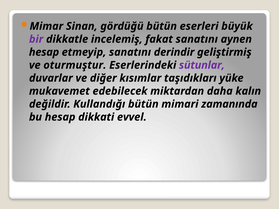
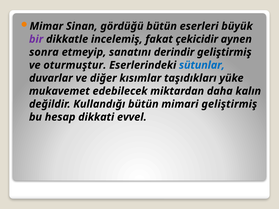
fakat sanatını: sanatını -> çekicidir (197, 39)
hesap: hesap -> sonra (44, 52)
sütunlar colour: purple -> blue (202, 65)
mimari zamanında: zamanında -> geliştirmiş (229, 104)
